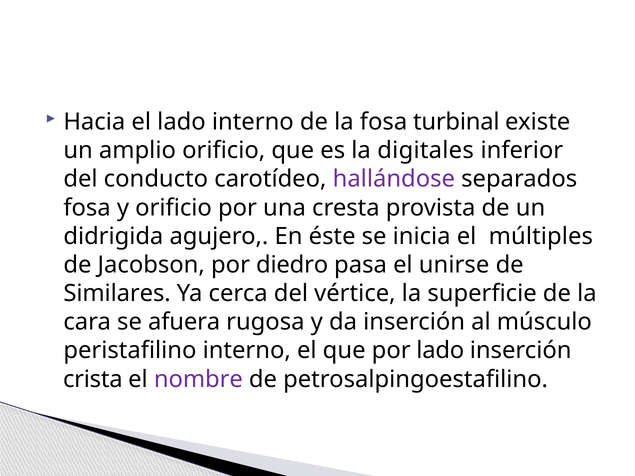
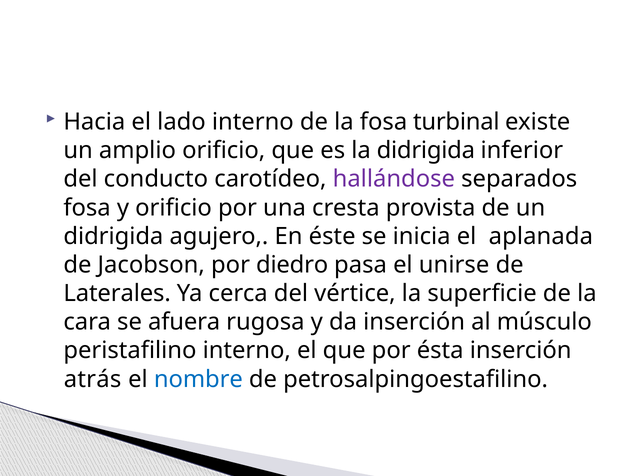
la digitales: digitales -> didrigida (426, 151)
múltiples: múltiples -> aplanada (541, 236)
Similares: Similares -> Laterales (117, 294)
por lado: lado -> ésta (440, 351)
crista: crista -> atrás (93, 379)
nombre colour: purple -> blue (198, 379)
